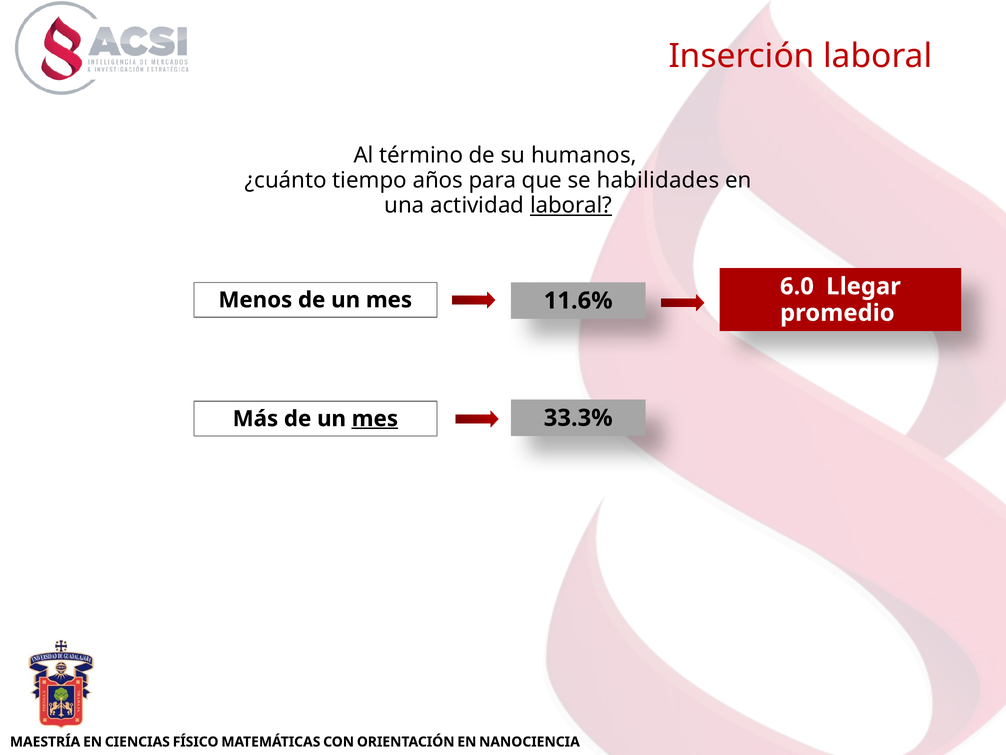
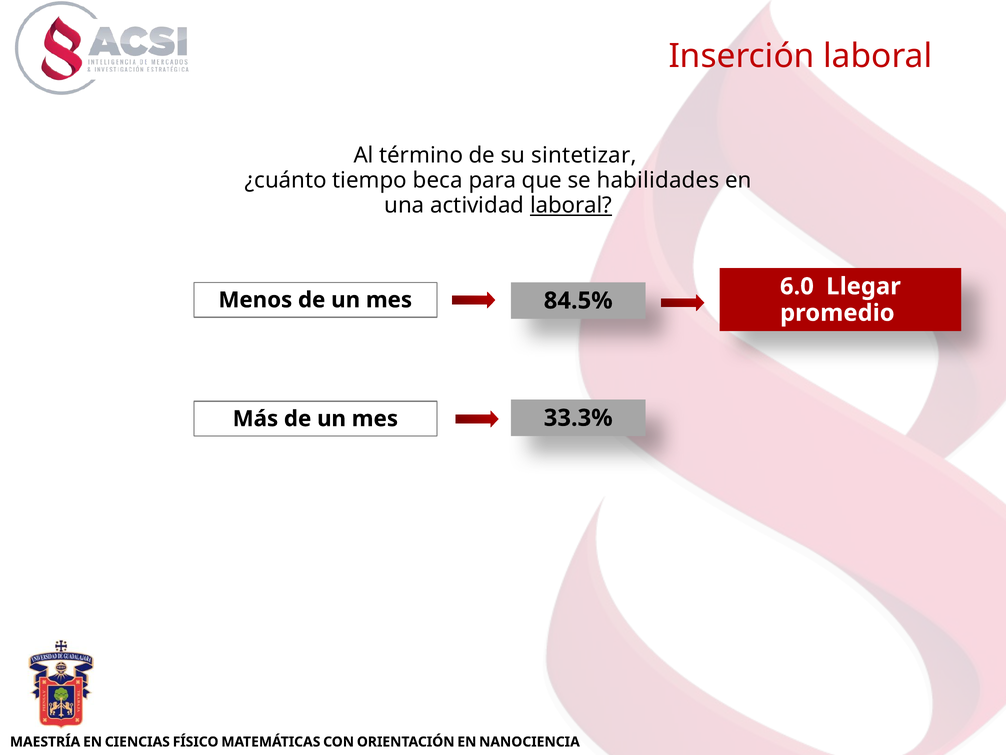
humanos: humanos -> sintetizar (584, 155)
años: años -> beca (438, 180)
11.6%: 11.6% -> 84.5% (578, 300)
mes underline: present -> none (375, 419)
